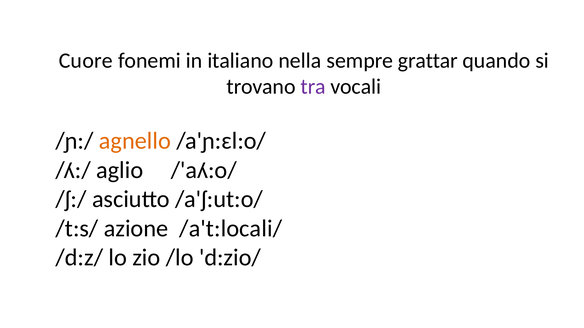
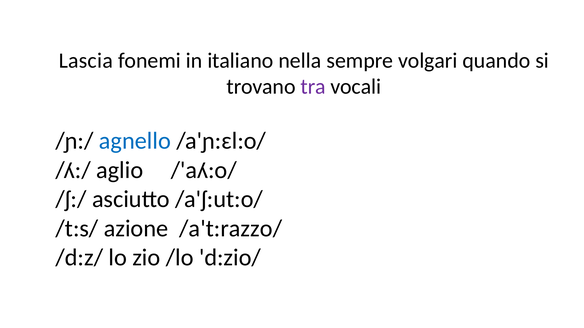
Cuore: Cuore -> Lascia (86, 61)
grattar: grattar -> volgari (428, 61)
agnello colour: orange -> blue (135, 141)
/a't:locali/: /a't:locali/ -> /a't:razzo/ (231, 229)
